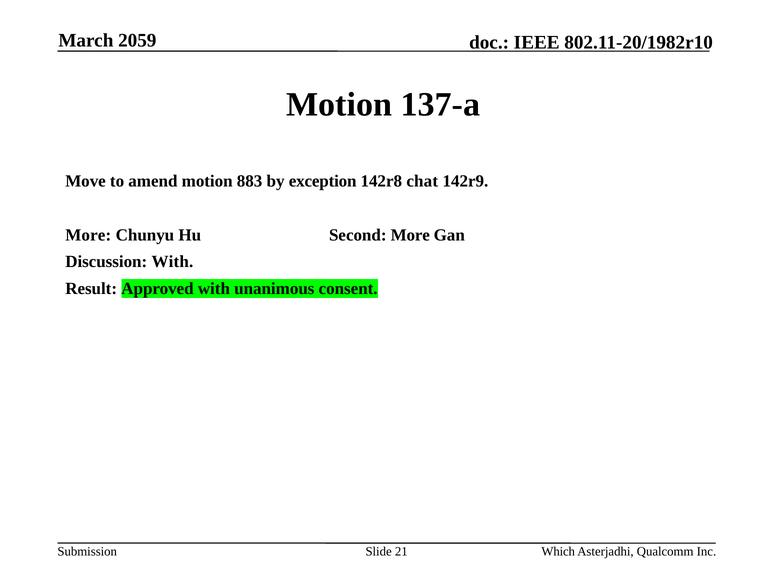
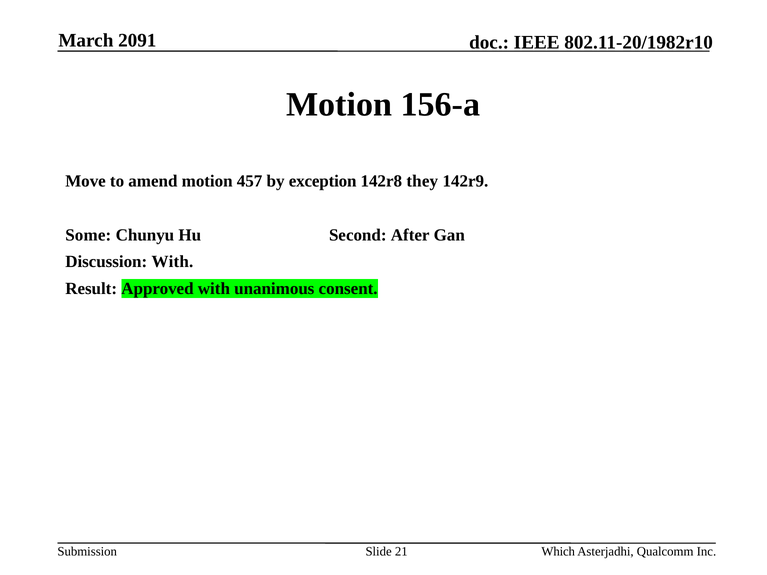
2059: 2059 -> 2091 (137, 41)
137-a: 137-a -> 156-a (441, 105)
883: 883 -> 457 (250, 181)
chat: chat -> they (422, 181)
More: More -> Some (88, 235)
Second More: More -> After (410, 235)
